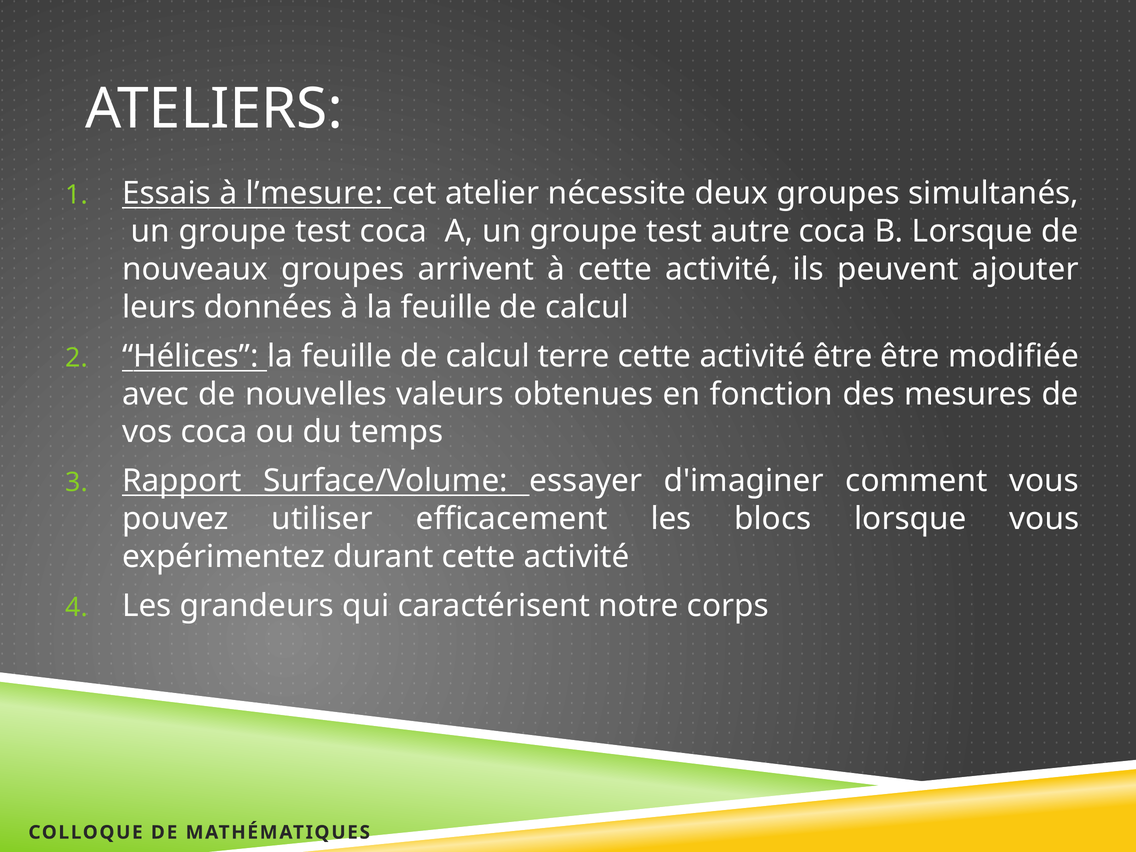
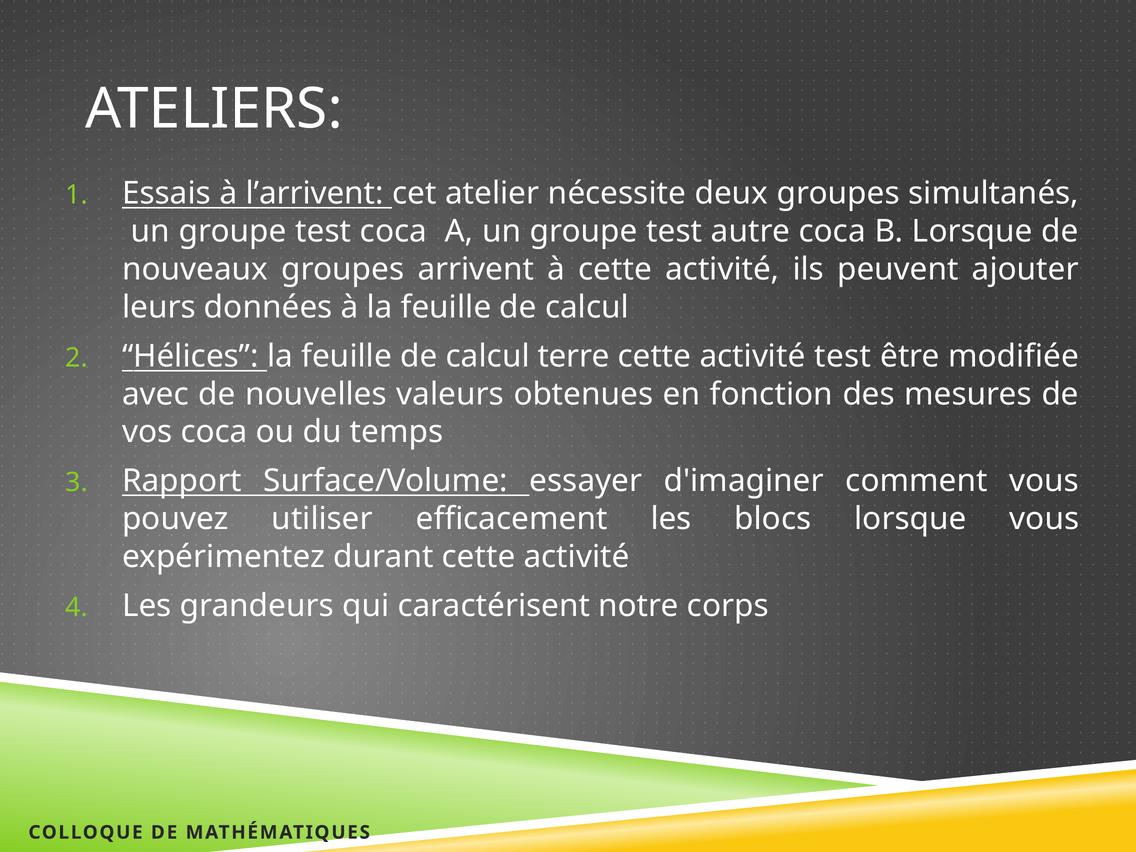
l’mesure: l’mesure -> l’arrivent (315, 193)
activité être: être -> test (843, 356)
